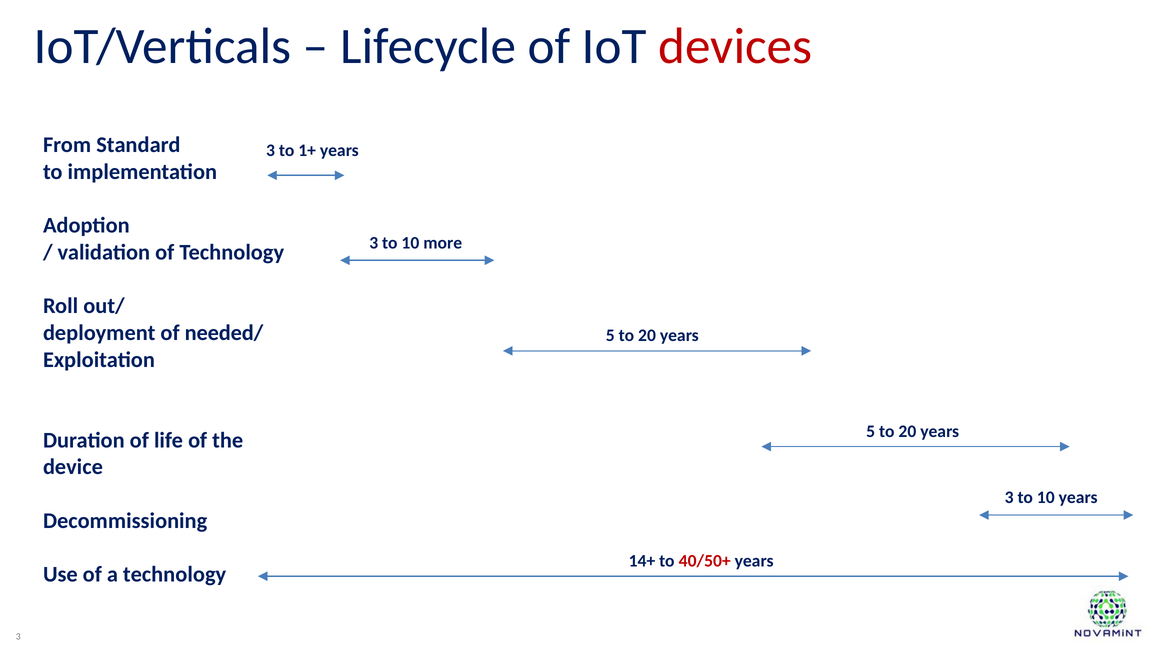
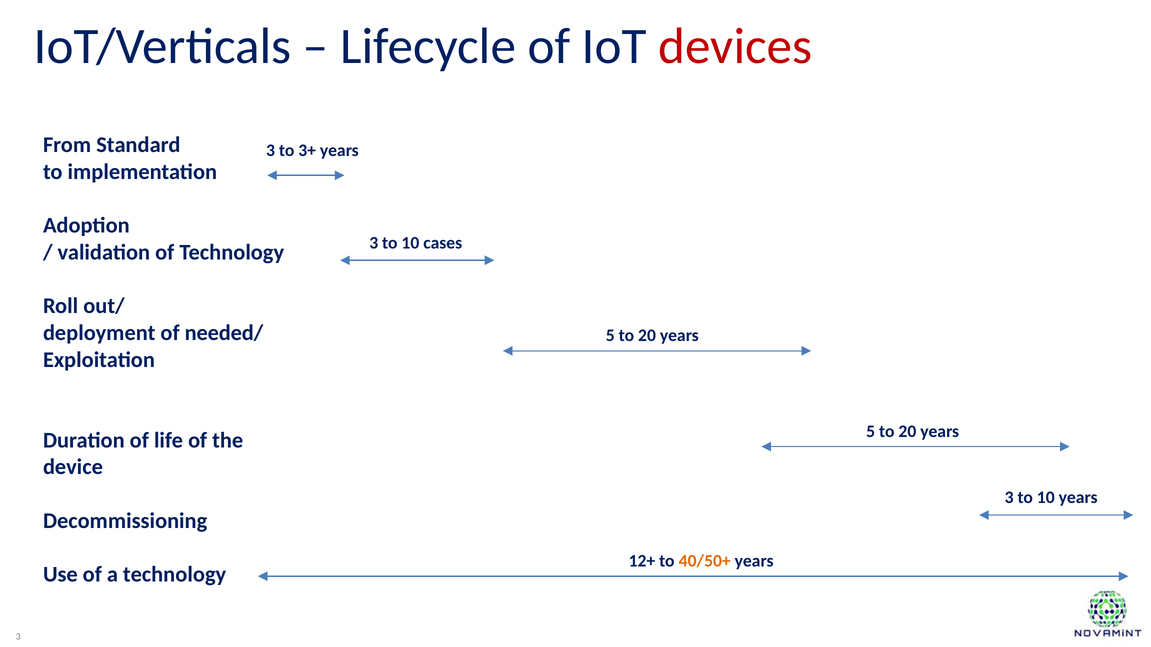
1+: 1+ -> 3+ (307, 151)
more: more -> cases (443, 243)
14+: 14+ -> 12+ (642, 561)
40/50+ colour: red -> orange (705, 561)
